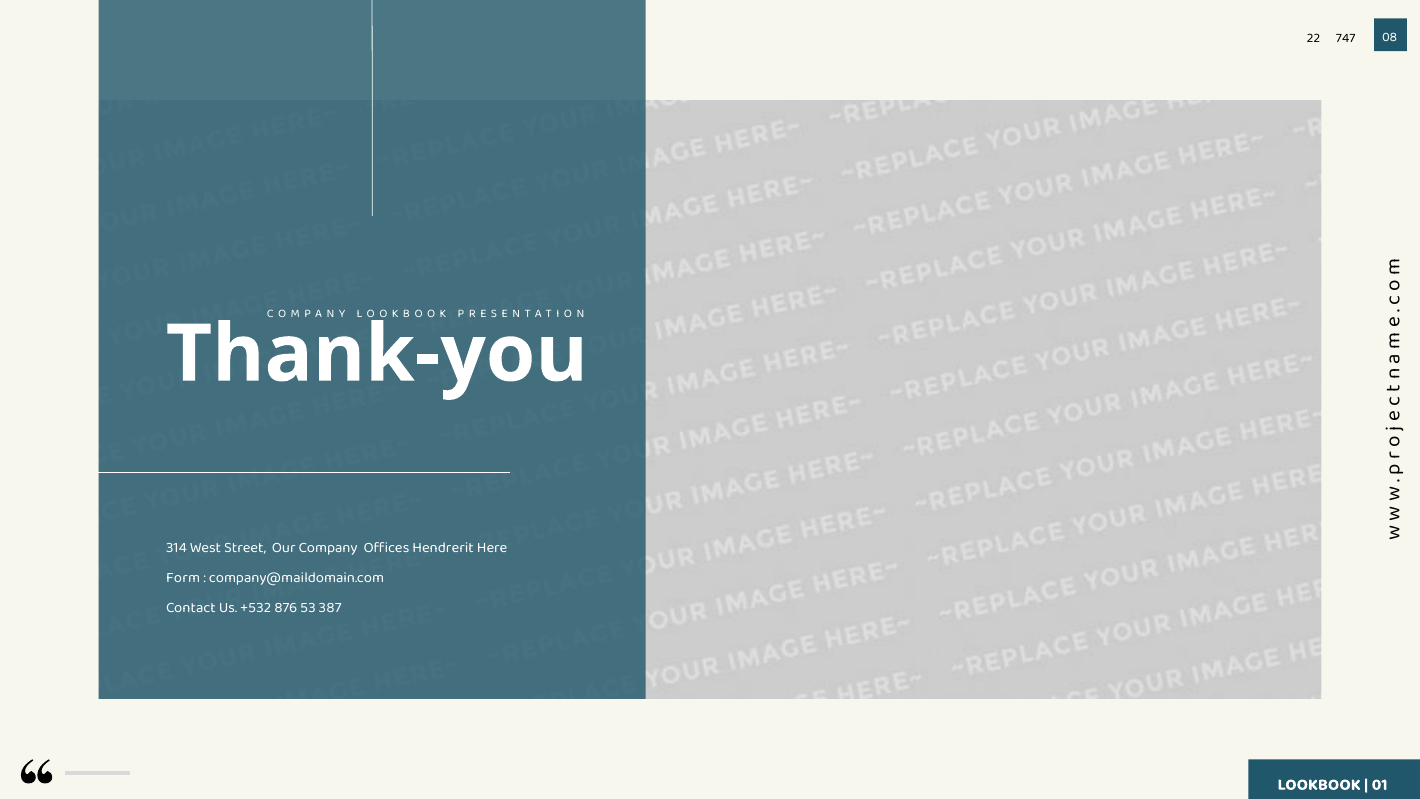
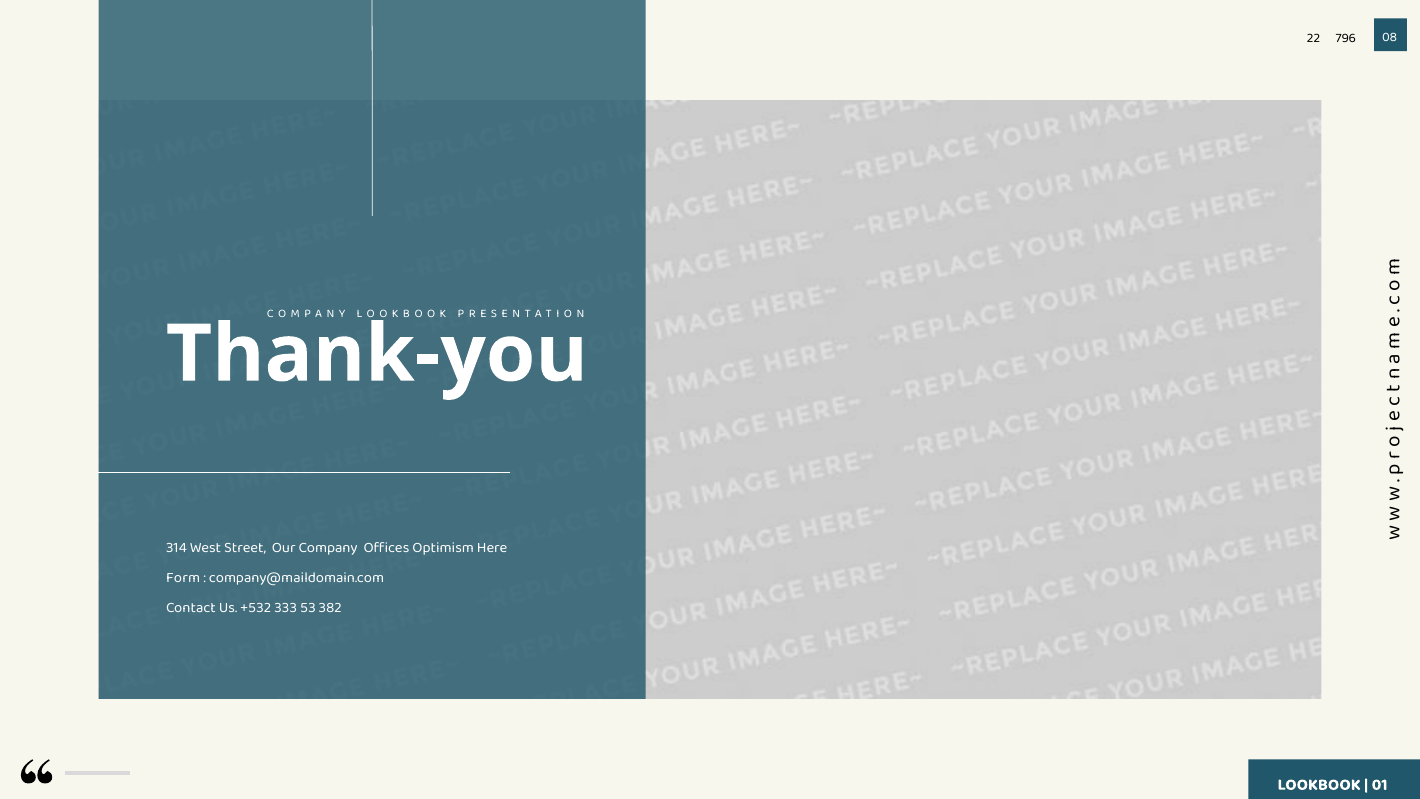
747: 747 -> 796 (1346, 38)
Hendrerit: Hendrerit -> Optimism (443, 547)
876: 876 -> 333 (286, 607)
387: 387 -> 382 (330, 607)
